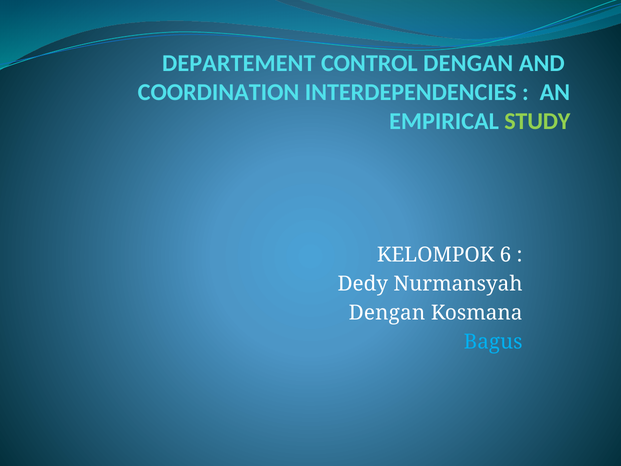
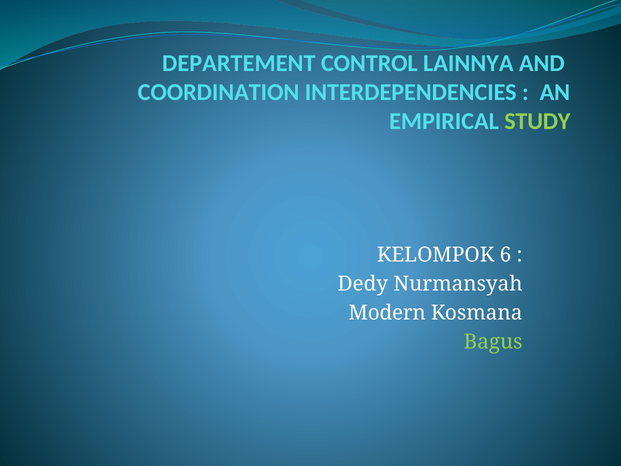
CONTROL DENGAN: DENGAN -> LAINNYA (468, 63)
Dengan: Dengan -> Modern (387, 313)
Bagus colour: light blue -> light green (493, 342)
